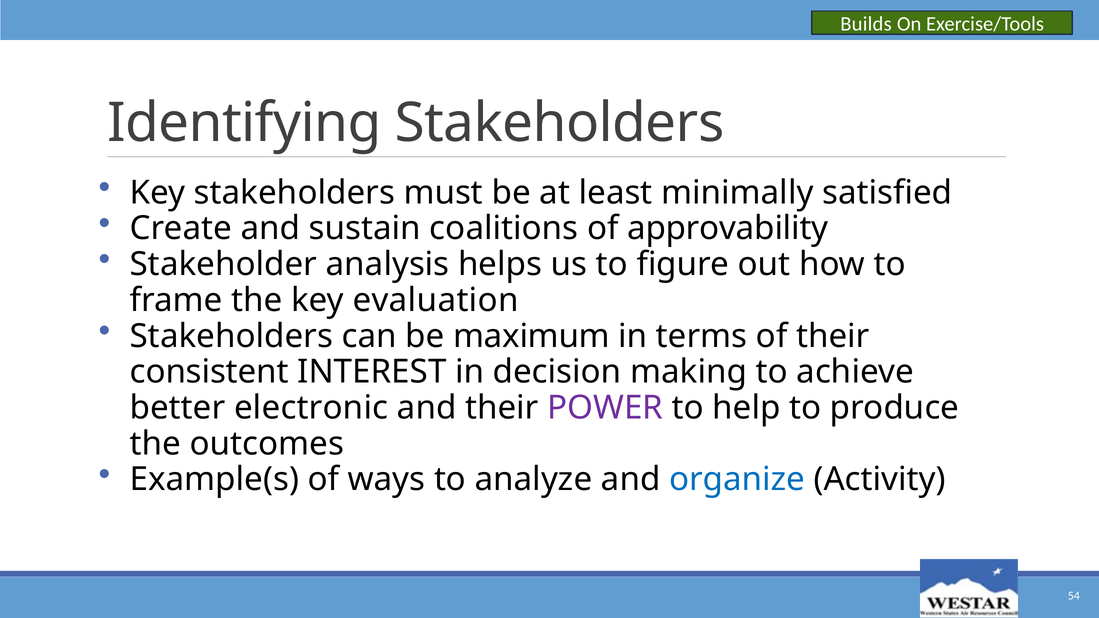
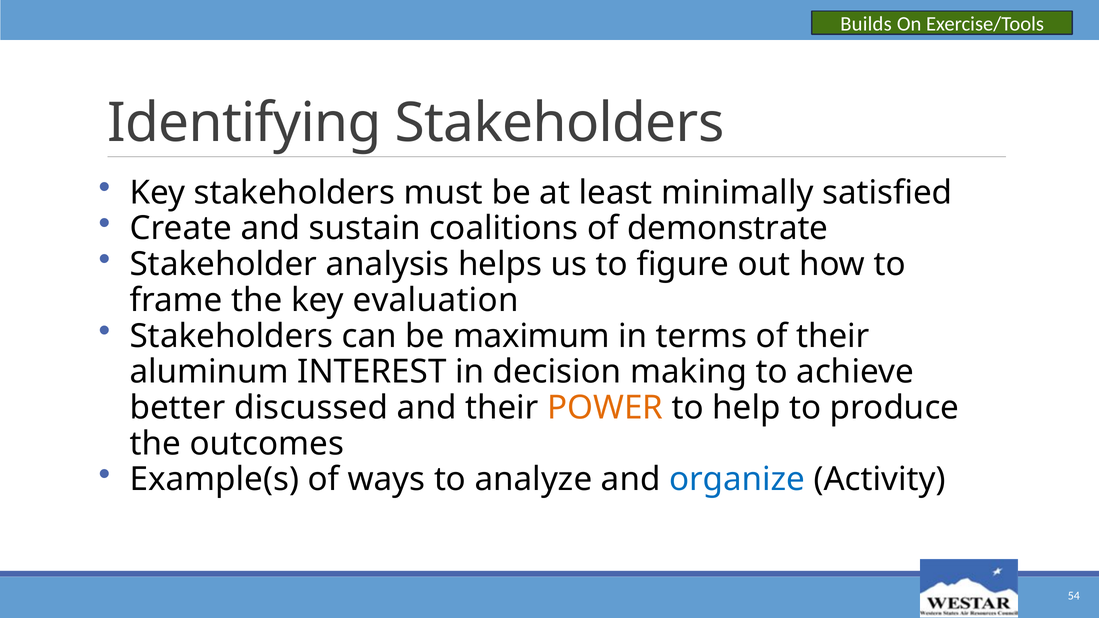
approvability: approvability -> demonstrate (728, 229)
consistent: consistent -> aluminum (209, 372)
electronic: electronic -> discussed (311, 408)
POWER colour: purple -> orange (605, 408)
